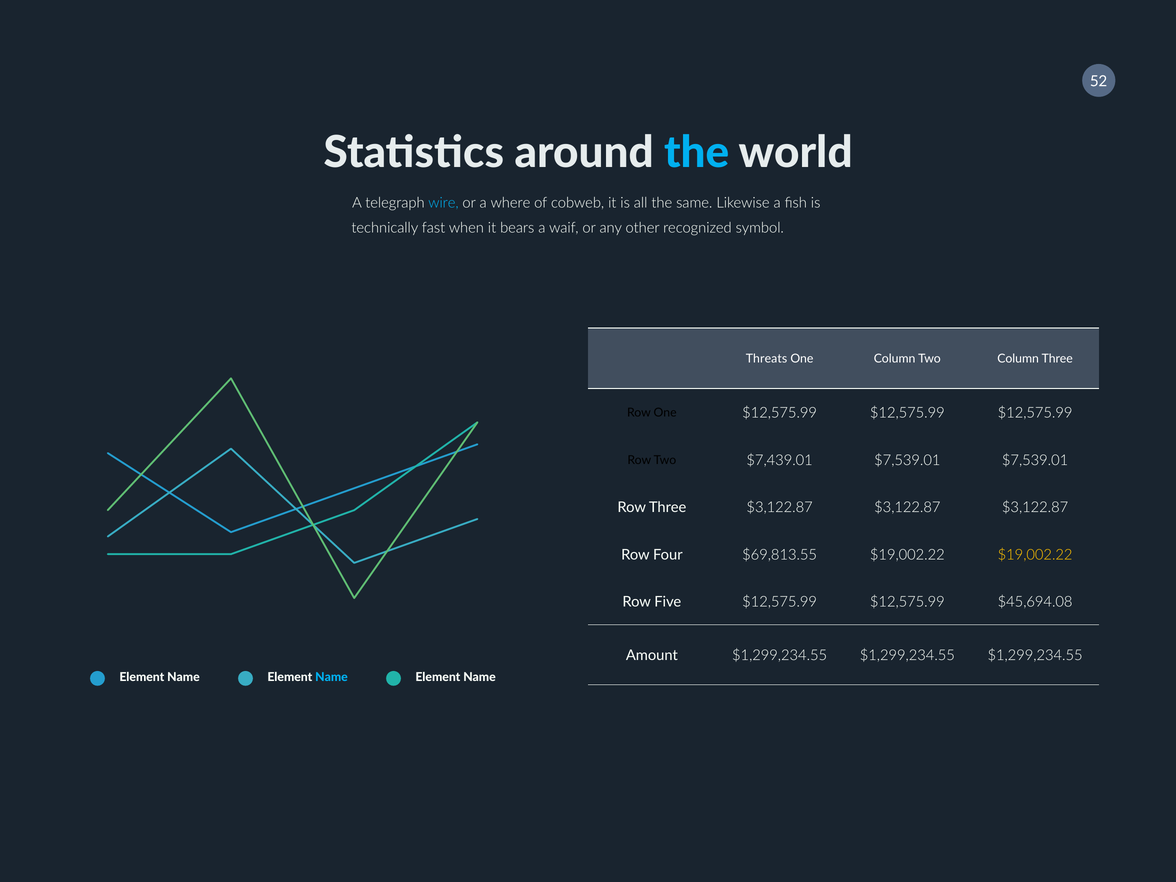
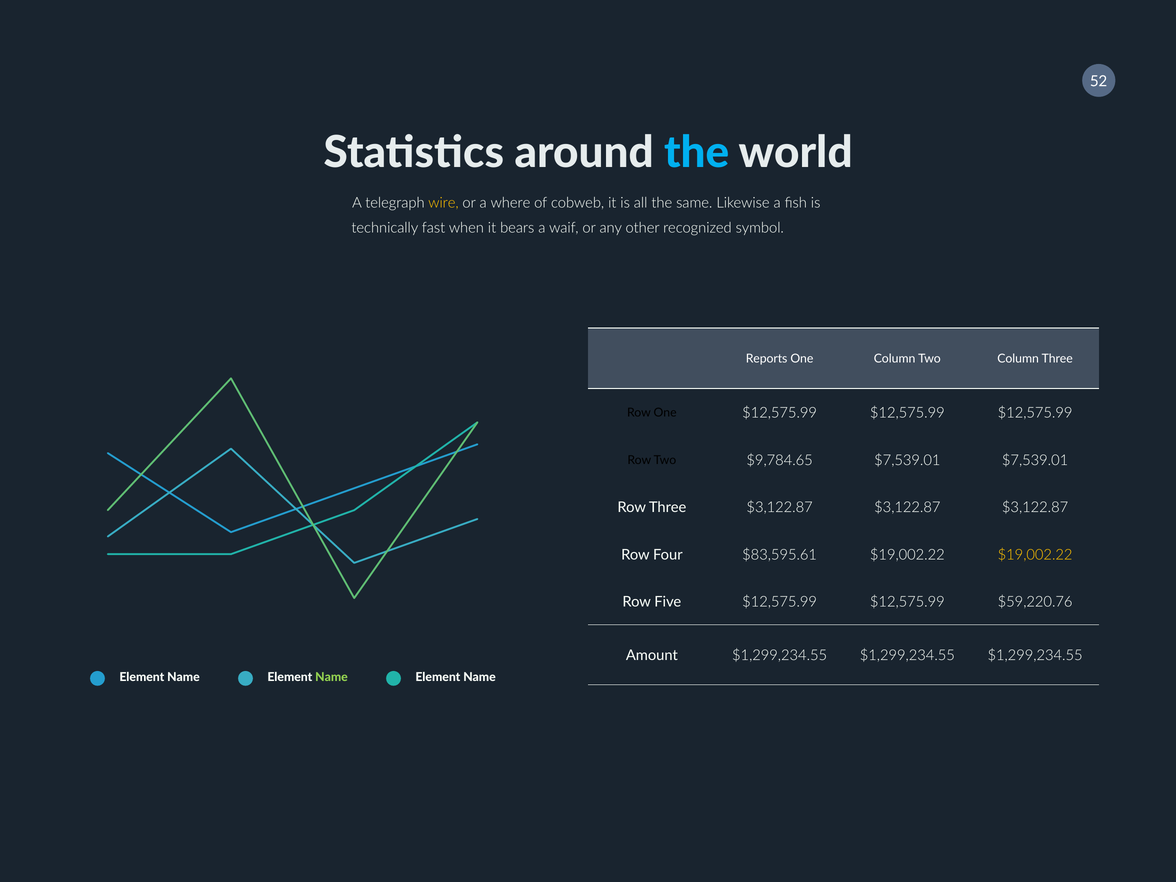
wire colour: light blue -> yellow (443, 203)
Threats: Threats -> Reports (767, 359)
$7,439.01: $7,439.01 -> $9,784.65 (780, 460)
$69,813.55: $69,813.55 -> $83,595.61 (780, 555)
$45,694.08: $45,694.08 -> $59,220.76 (1035, 602)
Name colour: light blue -> light green (332, 677)
